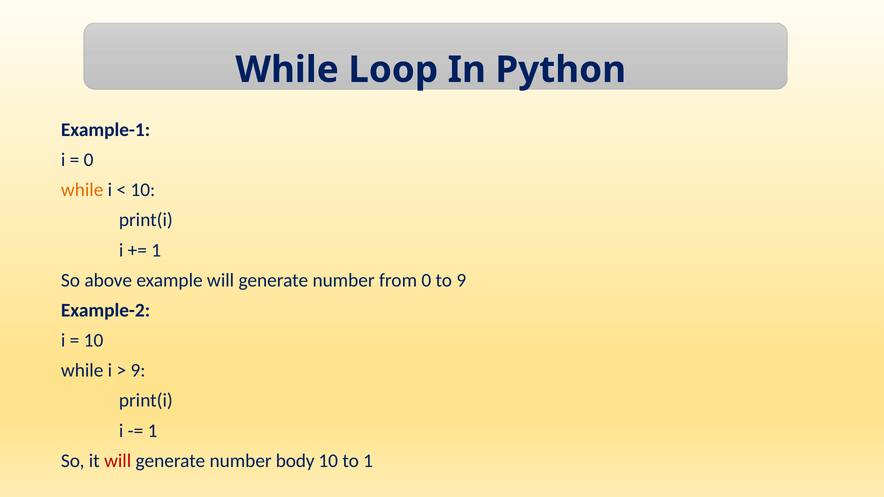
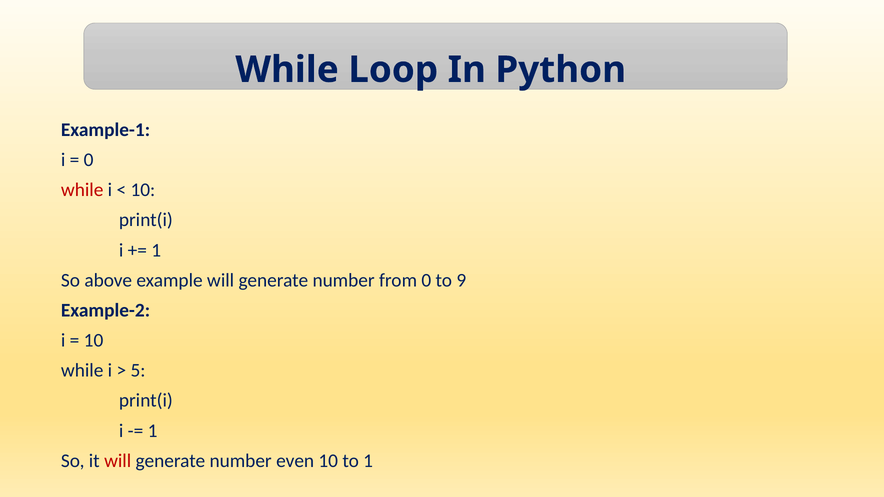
while colour: orange -> red (82, 190)
9: 9 -> 5 (138, 371)
body: body -> even (295, 461)
